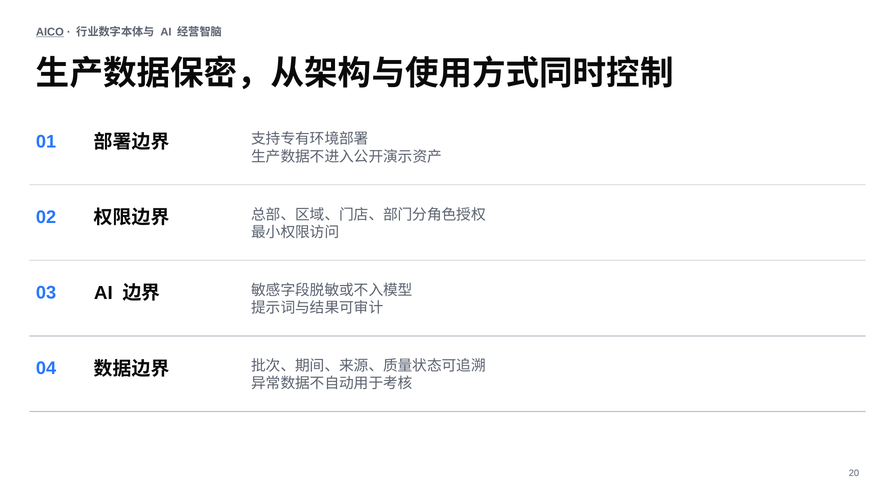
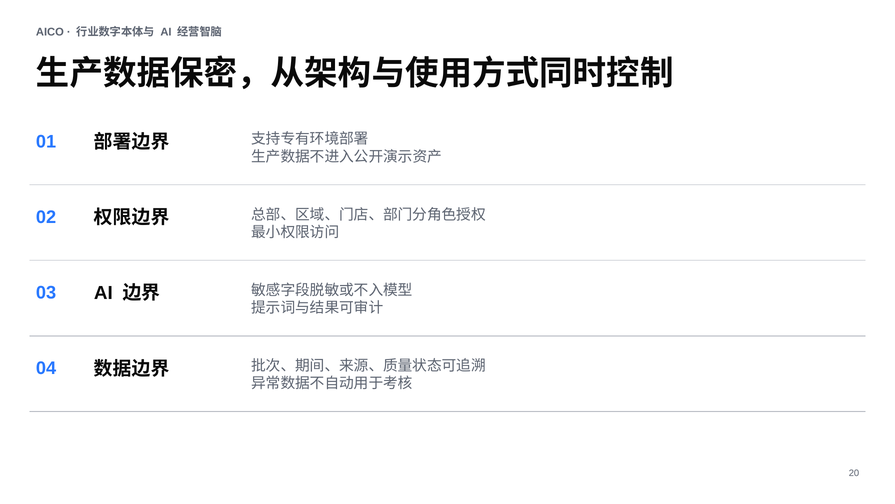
AICO underline: present -> none (50, 32)
